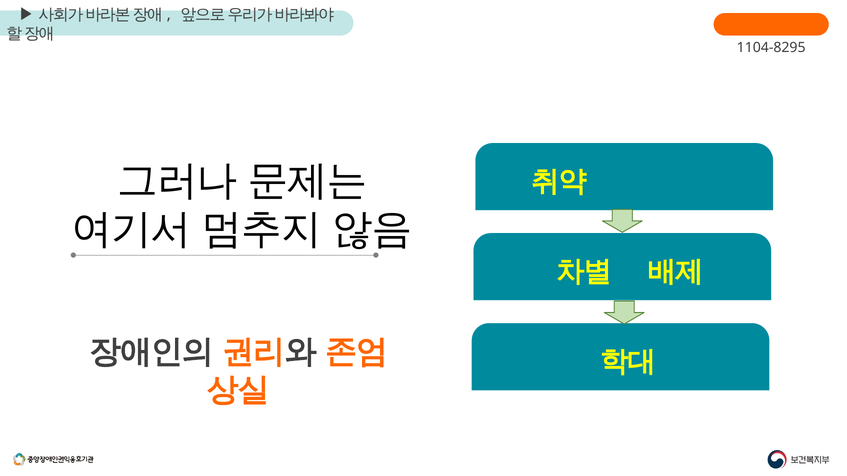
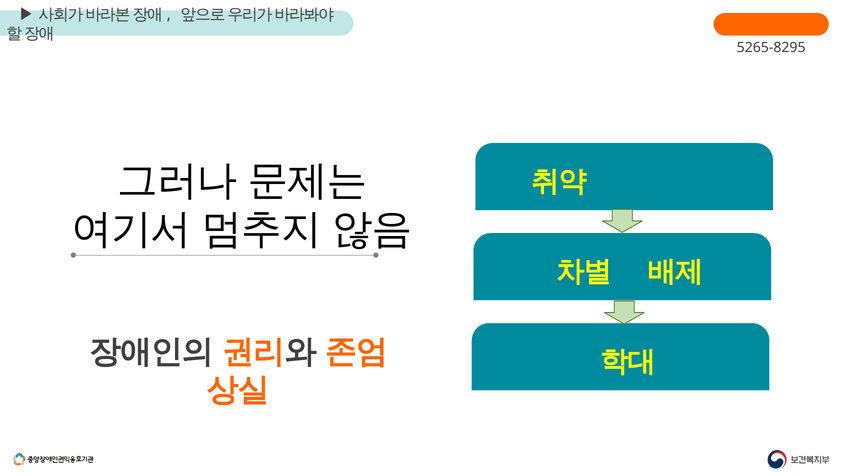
1104-8295: 1104-8295 -> 5265-8295 (771, 47)
